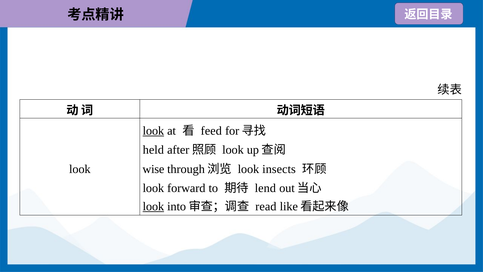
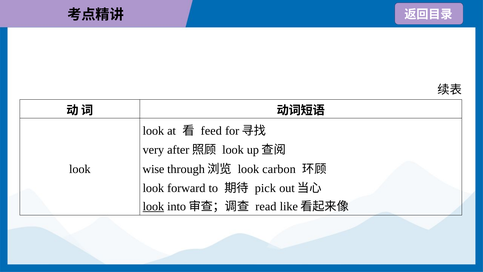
look underline: present -> none (153, 131)
held: held -> very (153, 150)
insects: insects -> carbon (279, 169)
lend: lend -> pick (265, 188)
